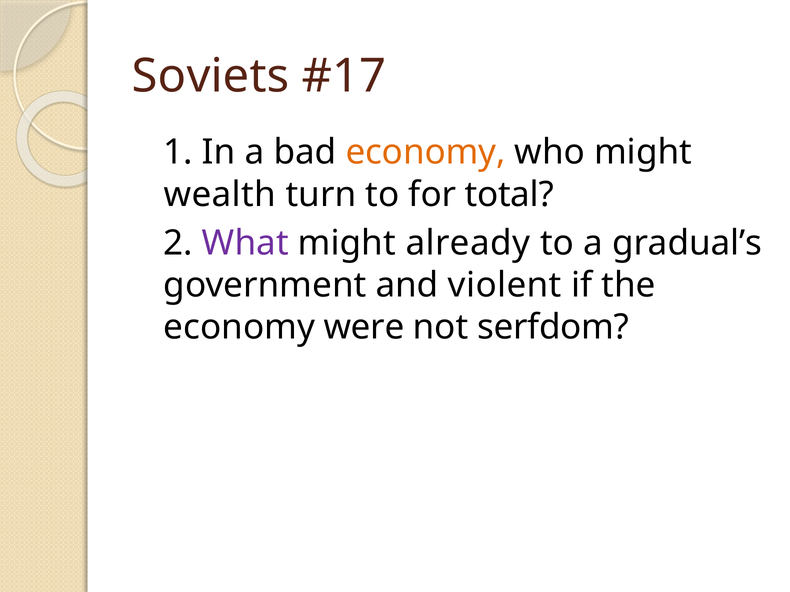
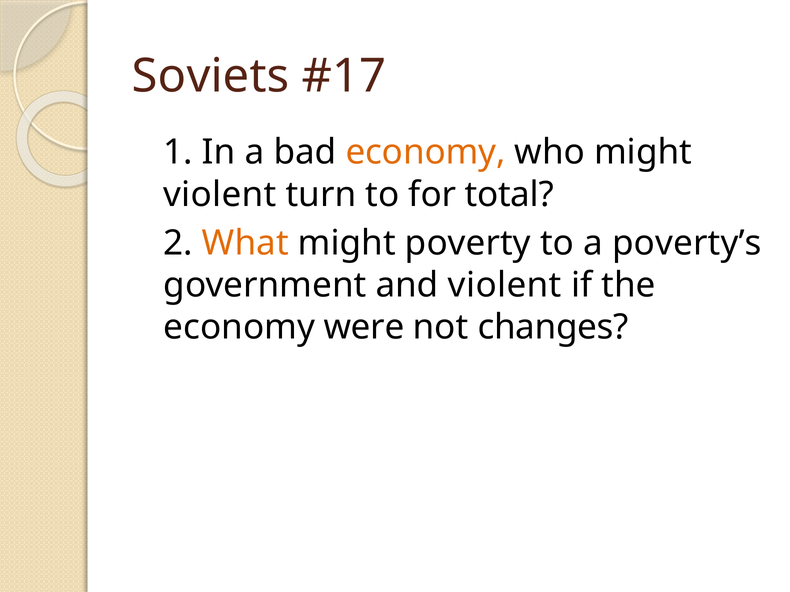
wealth: wealth -> violent (220, 195)
What colour: purple -> orange (245, 243)
already: already -> poverty (468, 243)
gradual’s: gradual’s -> poverty’s (687, 243)
serfdom: serfdom -> changes (553, 328)
